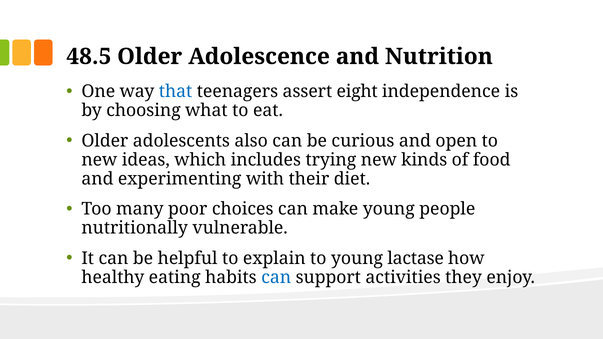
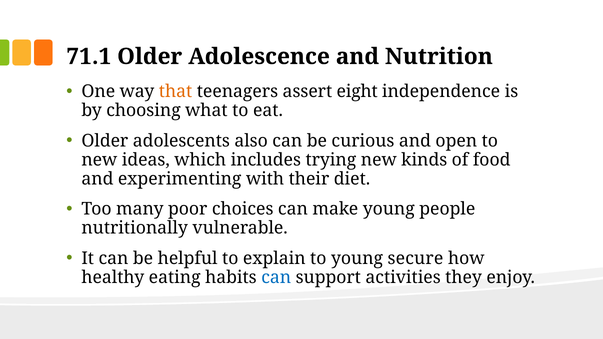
48.5: 48.5 -> 71.1 (89, 57)
that colour: blue -> orange (176, 92)
lactase: lactase -> secure (415, 259)
